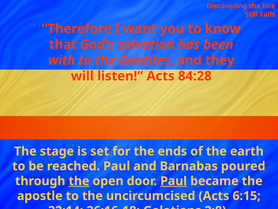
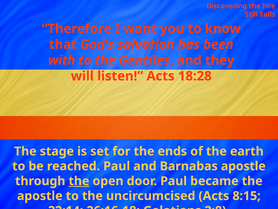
84:28: 84:28 -> 18:28 (195, 76)
Barnabas poured: poured -> apostle (243, 166)
Paul underline: present -> none (174, 181)
6:15: 6:15 -> 8:15 (247, 195)
